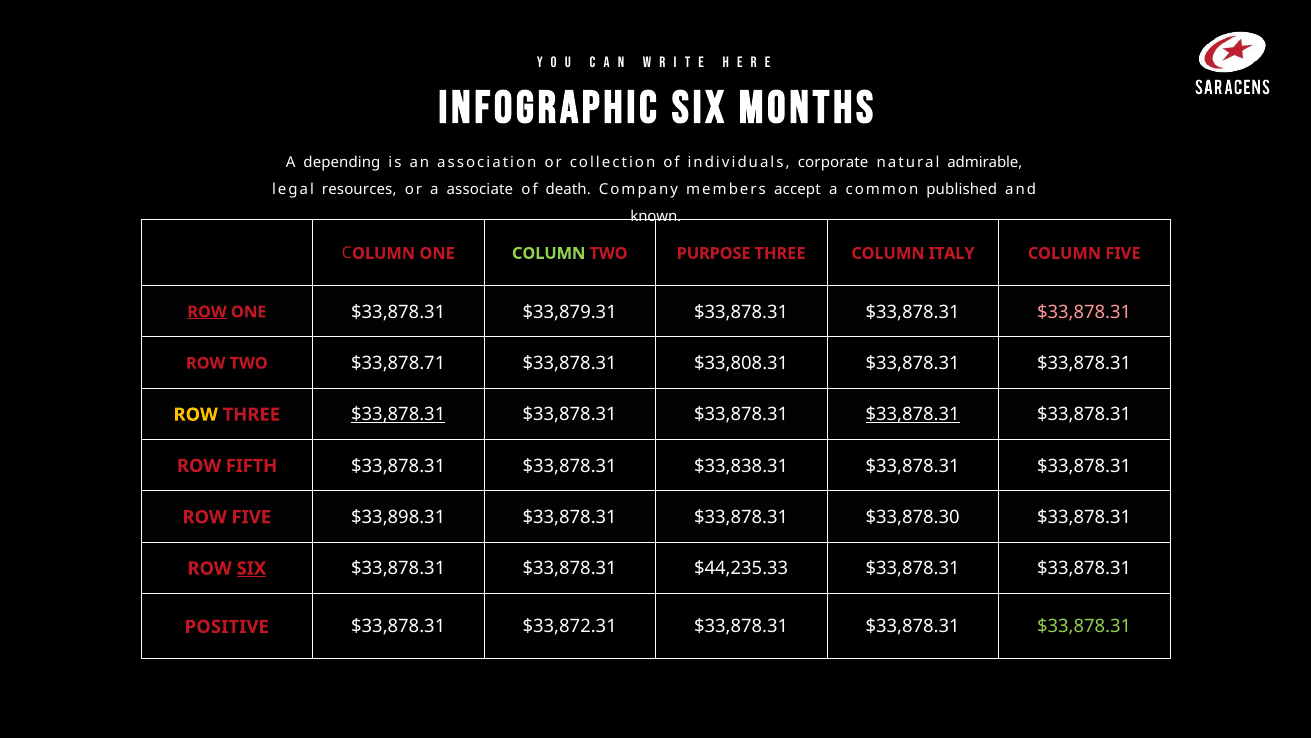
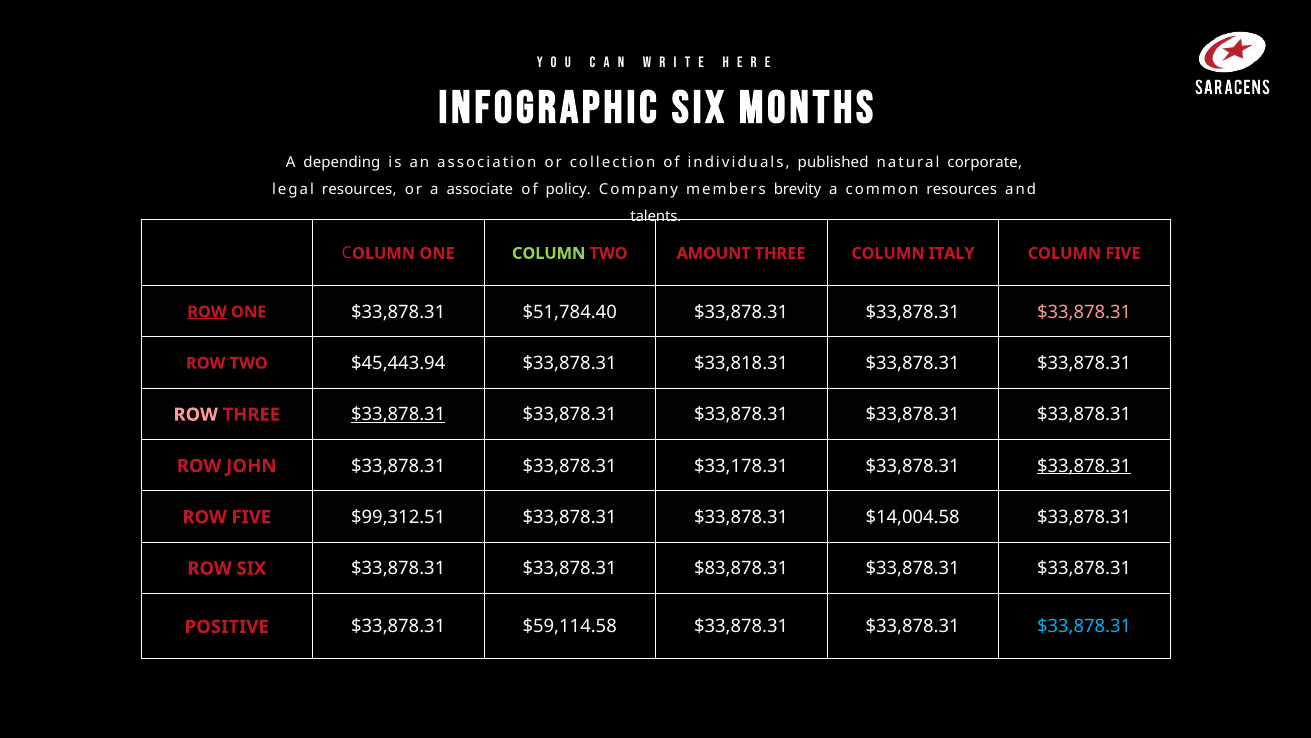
corporate: corporate -> published (833, 162)
admirable: admirable -> corporate (985, 162)
death: death -> policy (568, 189)
accept: accept -> brevity (798, 189)
common published: published -> resources (962, 189)
known: known -> talents (656, 216)
PURPOSE: PURPOSE -> AMOUNT (714, 253)
$33,879.31: $33,879.31 -> $51,784.40 (570, 312)
$33,878.71: $33,878.71 -> $45,443.94 (398, 363)
$33,808.31: $33,808.31 -> $33,818.31 (741, 363)
ROW colour: yellow -> pink (196, 414)
$33,878.31 underline: present -> none (913, 414)
FIFTH: FIFTH -> JOHN (251, 466)
$33,838.31: $33,838.31 -> $33,178.31 (741, 466)
$33,878.31 underline: none -> present (1084, 466)
$33,898.31: $33,898.31 -> $99,312.51 (398, 517)
$33,878.30: $33,878.30 -> $14,004.58 (913, 517)
SIX underline: present -> none (251, 568)
$44,235.33: $44,235.33 -> $83,878.31 (741, 568)
$33,872.31: $33,872.31 -> $59,114.58 (570, 627)
$33,878.31 colour: light green -> light blue (1084, 627)
